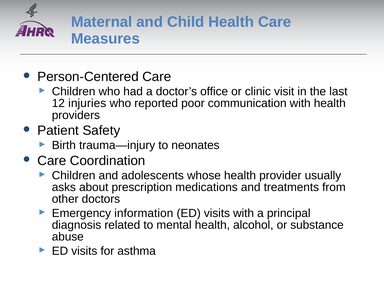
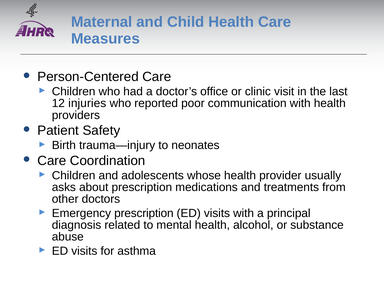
Emergency information: information -> prescription (144, 213)
